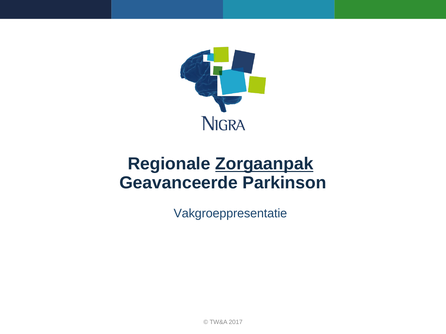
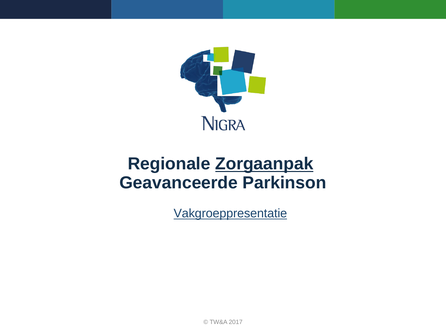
Vakgroeppresentatie underline: none -> present (230, 214)
